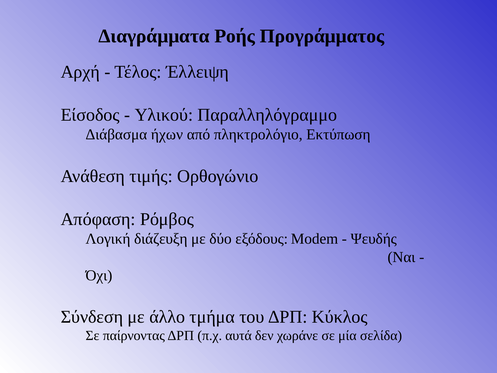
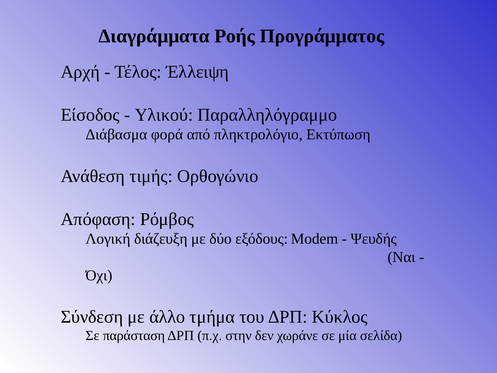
ήχων: ήχων -> φορά (167, 134)
παίρνοντας: παίρνοντας -> παράσταση (134, 336)
αυτά: αυτά -> στην (239, 336)
